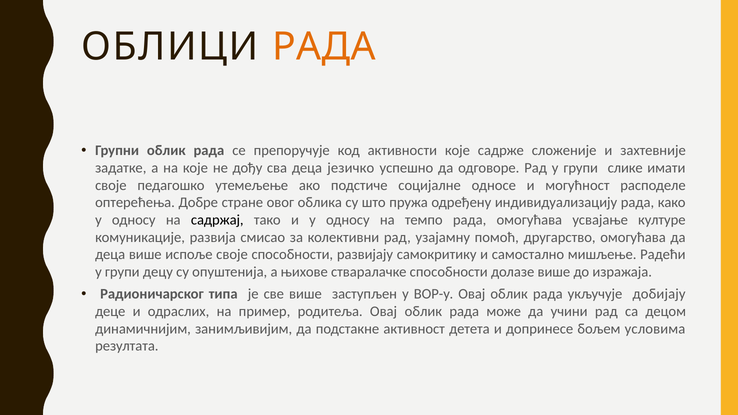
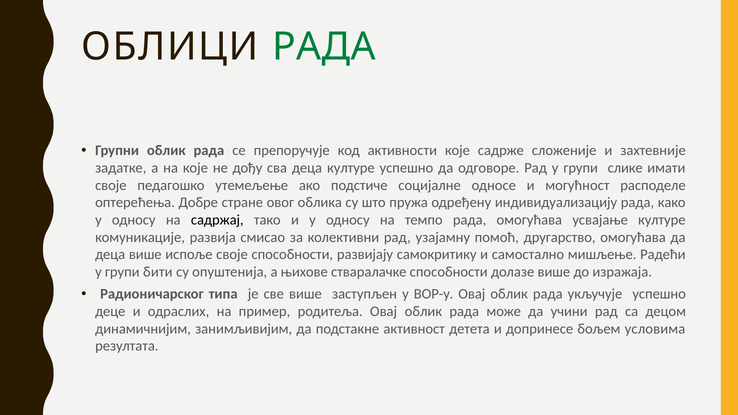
РАДА colour: orange -> green (324, 47)
деца језичко: језичко -> културе (351, 168)
децу: децу -> бити (158, 272)
укључује добијају: добијају -> успешно (659, 294)
